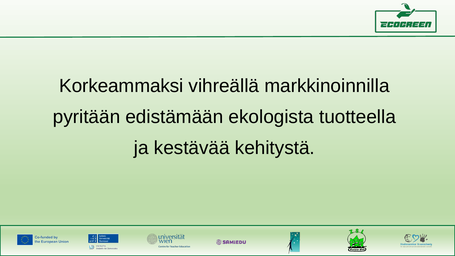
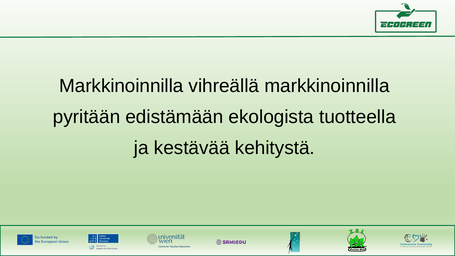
Korkeammaksi: Korkeammaksi -> Markkinoinnilla (121, 86)
